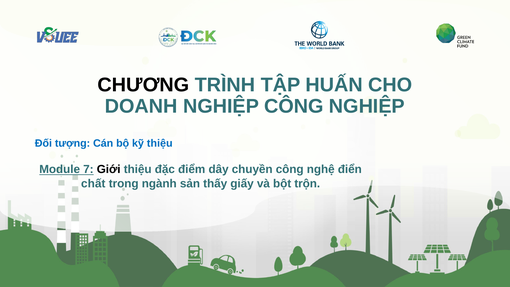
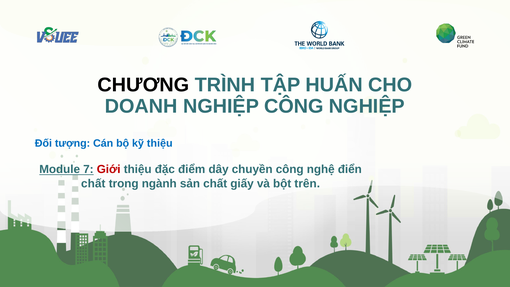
Giới colour: black -> red (109, 169)
sản thấy: thấy -> chất (215, 183)
trộn: trộn -> trên (307, 183)
